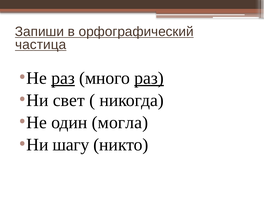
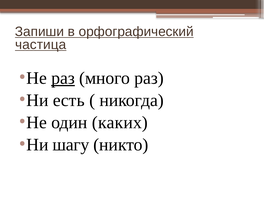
раз underline: present -> none (149, 78)
свет: свет -> есть (69, 100)
могла: могла -> каких (120, 122)
